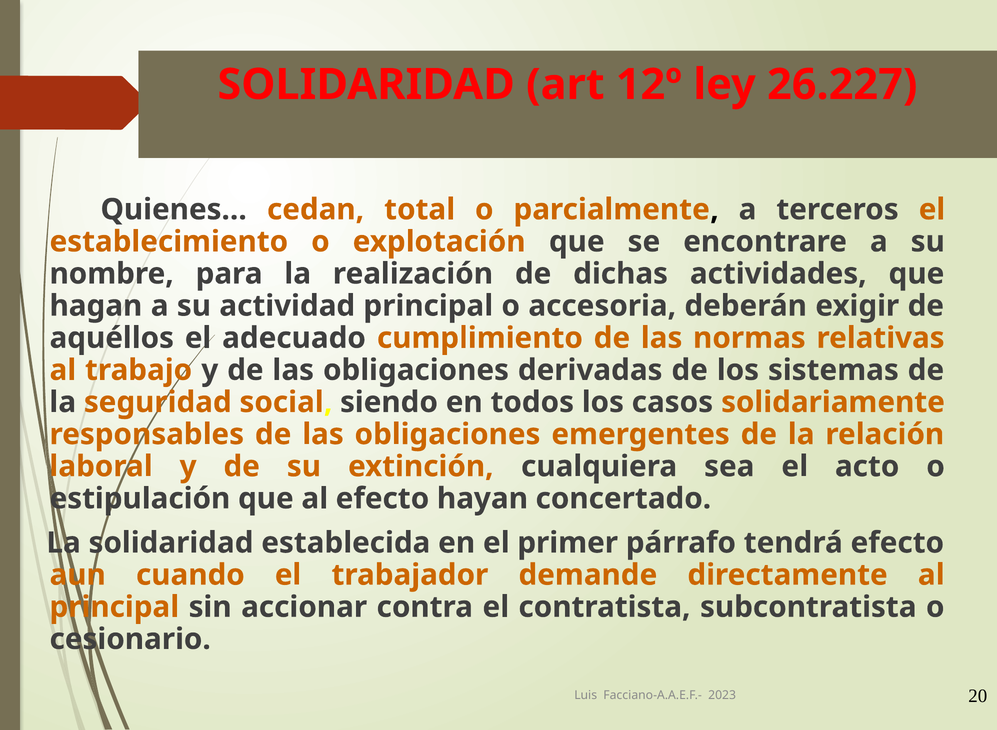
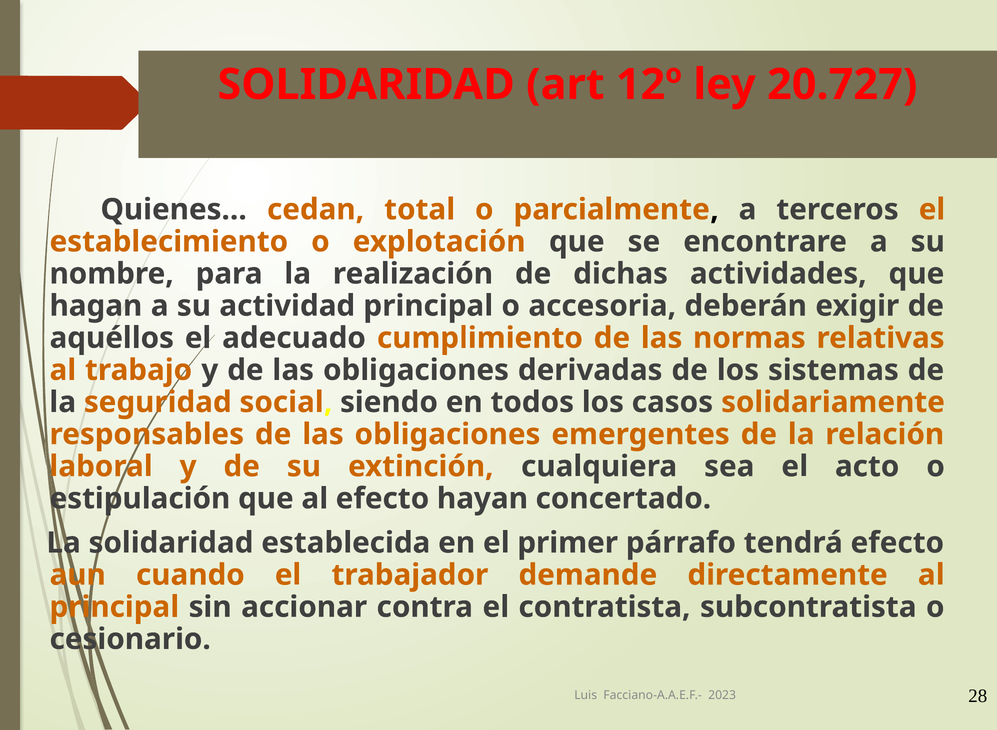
26.227: 26.227 -> 20.727 (842, 85)
20: 20 -> 28 (978, 695)
